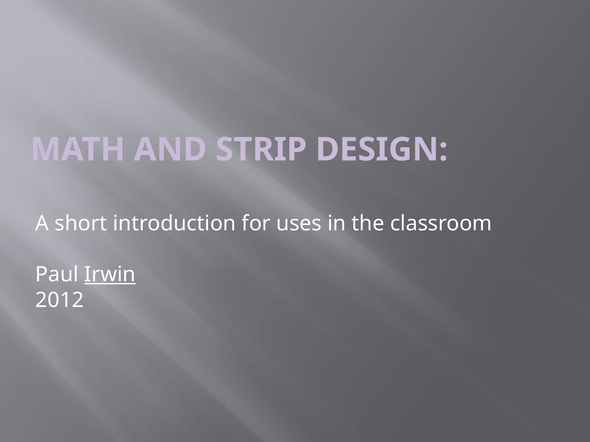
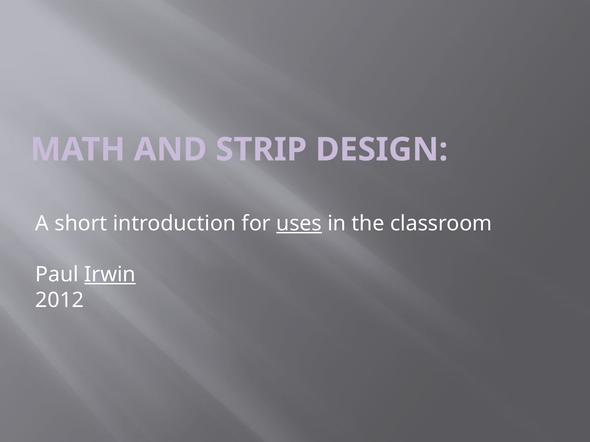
uses underline: none -> present (299, 224)
